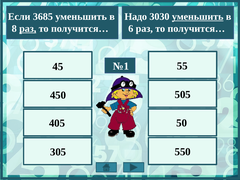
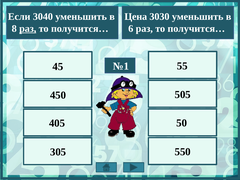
Надо: Надо -> Цена (136, 17)
уменьшить underline: present -> none (198, 17)
3685: 3685 -> 3040 (43, 17)
